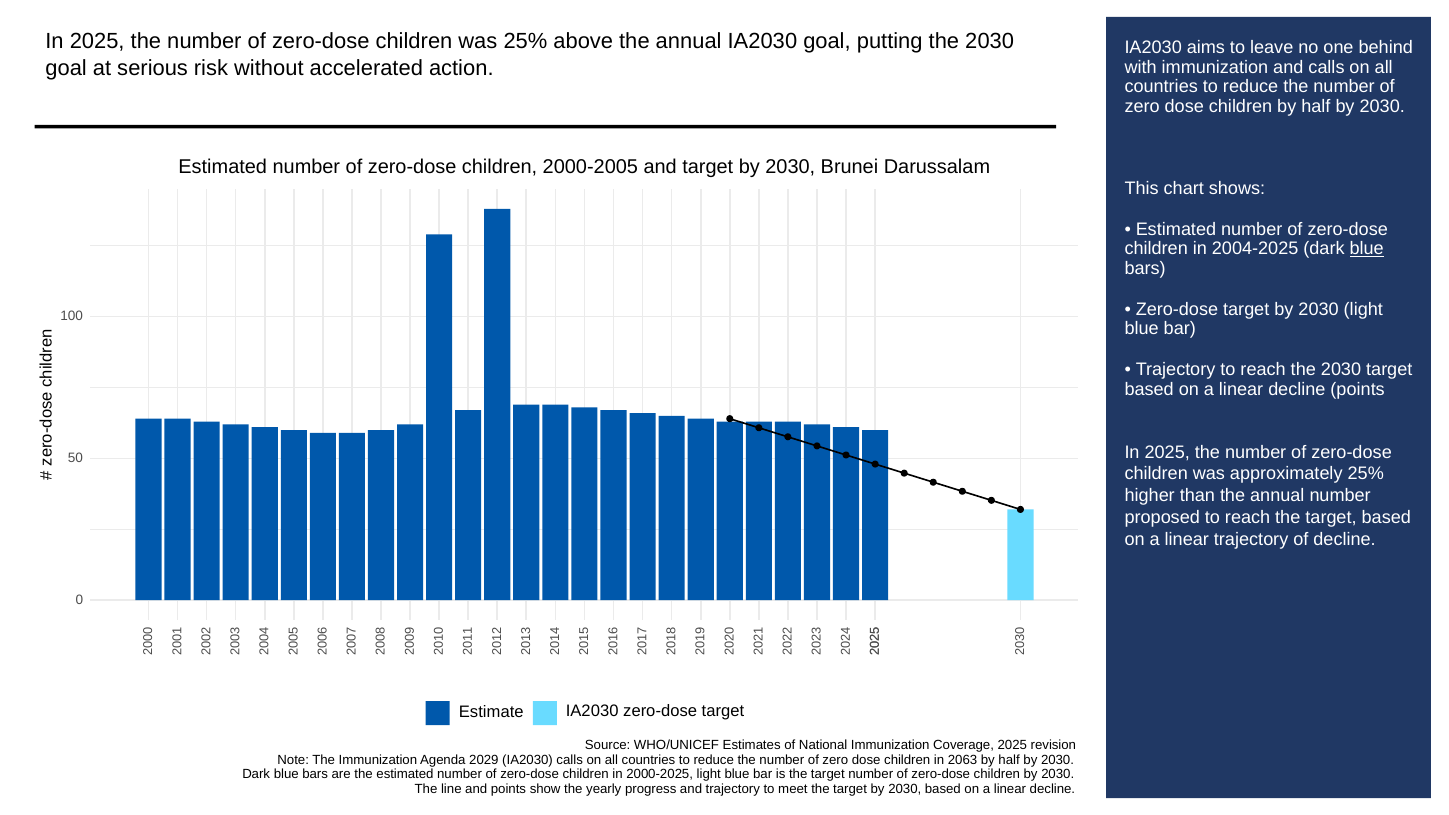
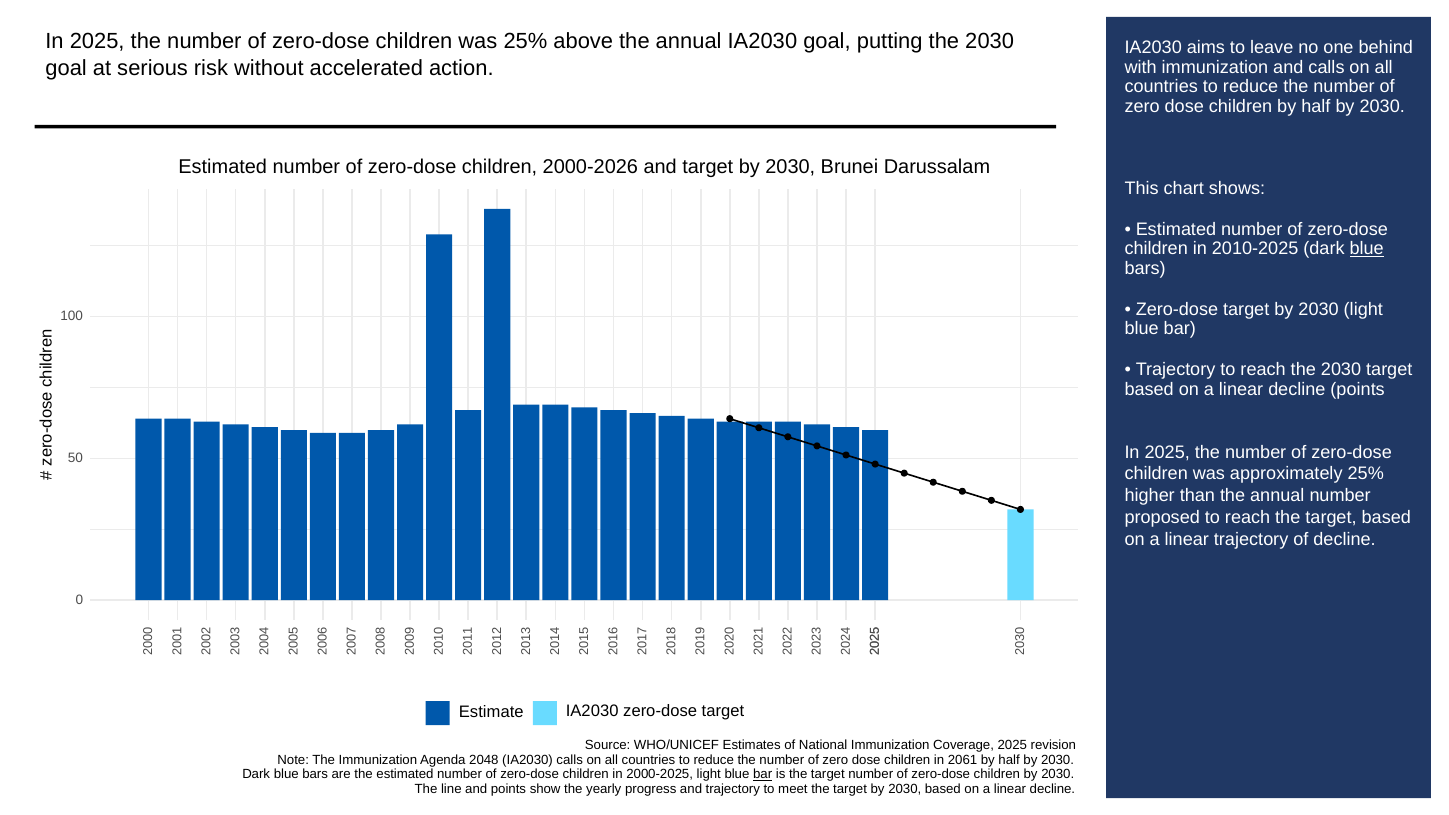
2000-2005: 2000-2005 -> 2000-2026 (590, 167)
2004-2025: 2004-2025 -> 2010-2025 (1255, 249)
2029: 2029 -> 2048 (484, 760)
2063: 2063 -> 2061 (963, 760)
bar underline: none -> present (763, 774)
